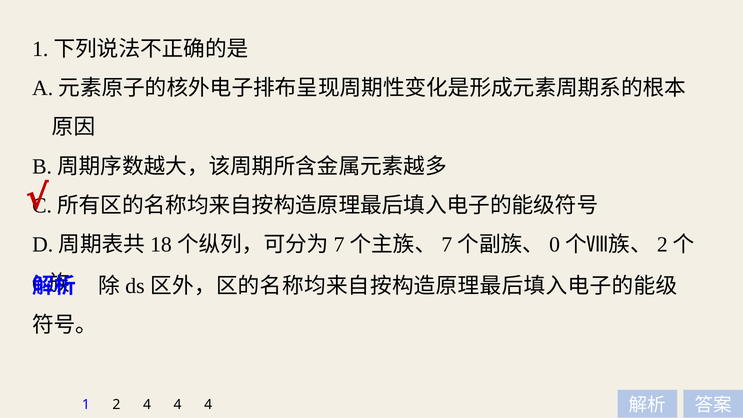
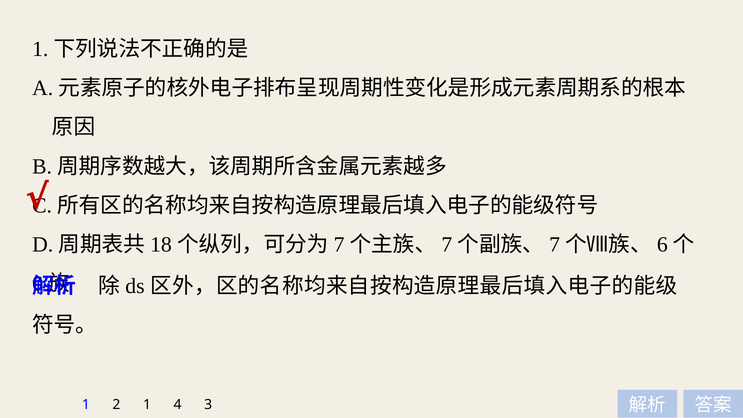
0: 0 -> 7 (555, 244)
2: 2 -> 6 (662, 244)
2 4: 4 -> 1 (147, 405)
4: 4 -> 3 (208, 405)
